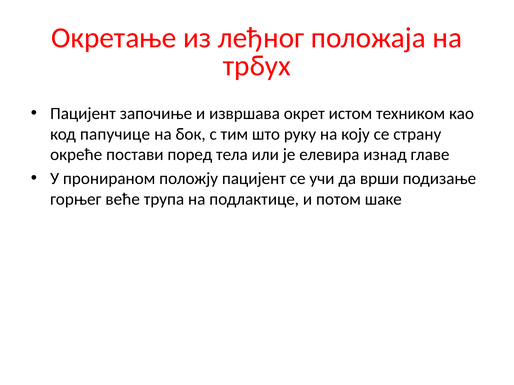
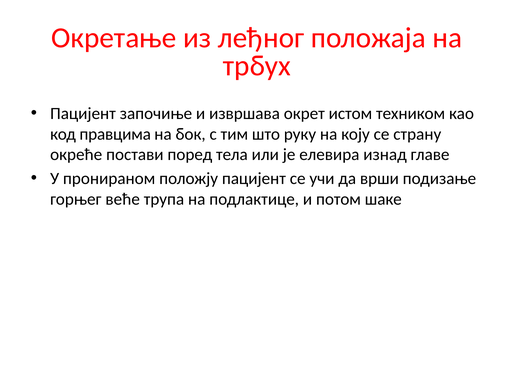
папучице: папучице -> правцима (115, 134)
